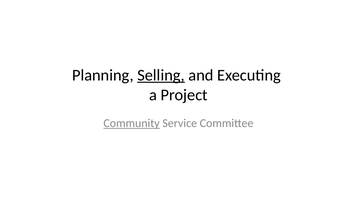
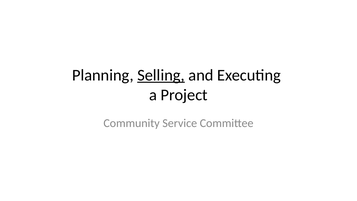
Community underline: present -> none (132, 123)
